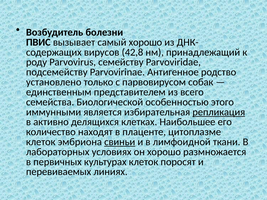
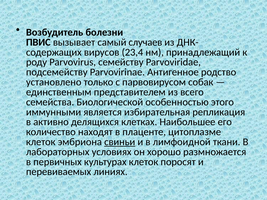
самый хорошо: хорошо -> случаев (145, 42)
42,8: 42,8 -> 23,4 (132, 52)
репликация underline: present -> none (219, 112)
